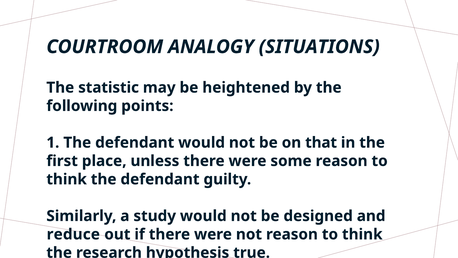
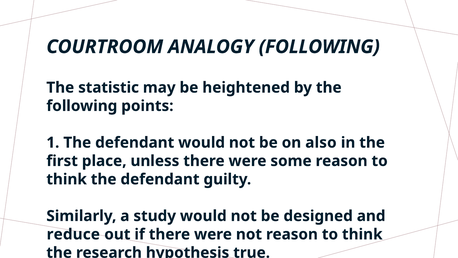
ANALOGY SITUATIONS: SITUATIONS -> FOLLOWING (319, 47)
that: that -> also (321, 142)
